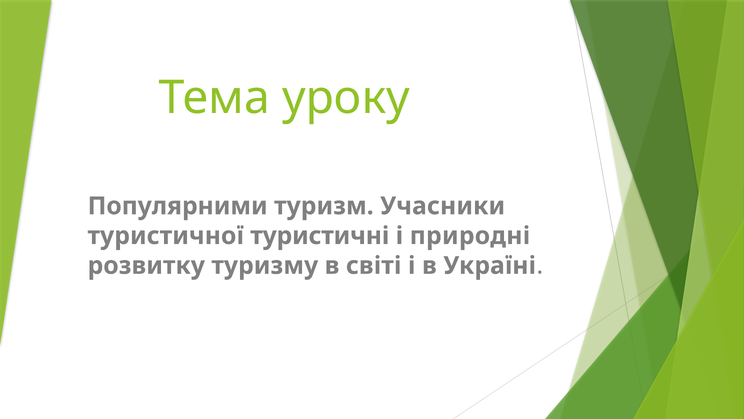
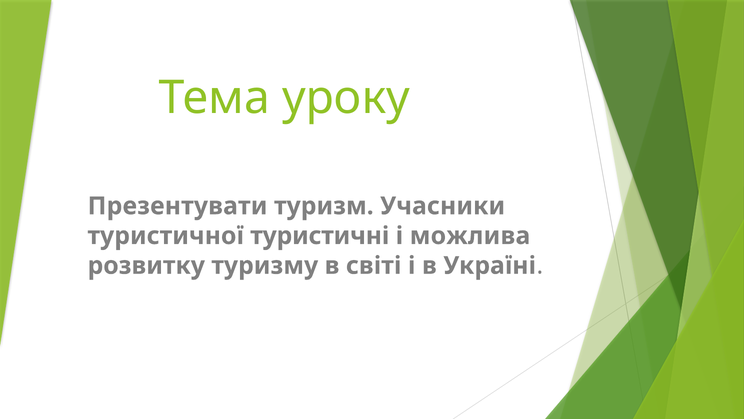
Популярними: Популярними -> Презентувати (177, 206)
природні: природні -> можлива (470, 236)
